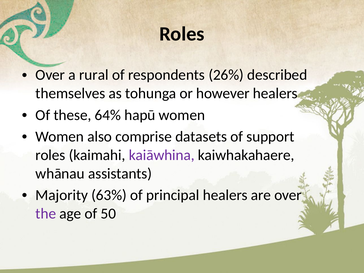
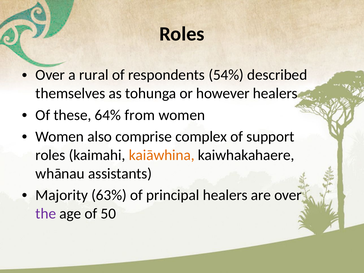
26%: 26% -> 54% (226, 75)
hapū: hapū -> from (140, 115)
datasets: datasets -> complex (201, 137)
kaiāwhina colour: purple -> orange (162, 155)
